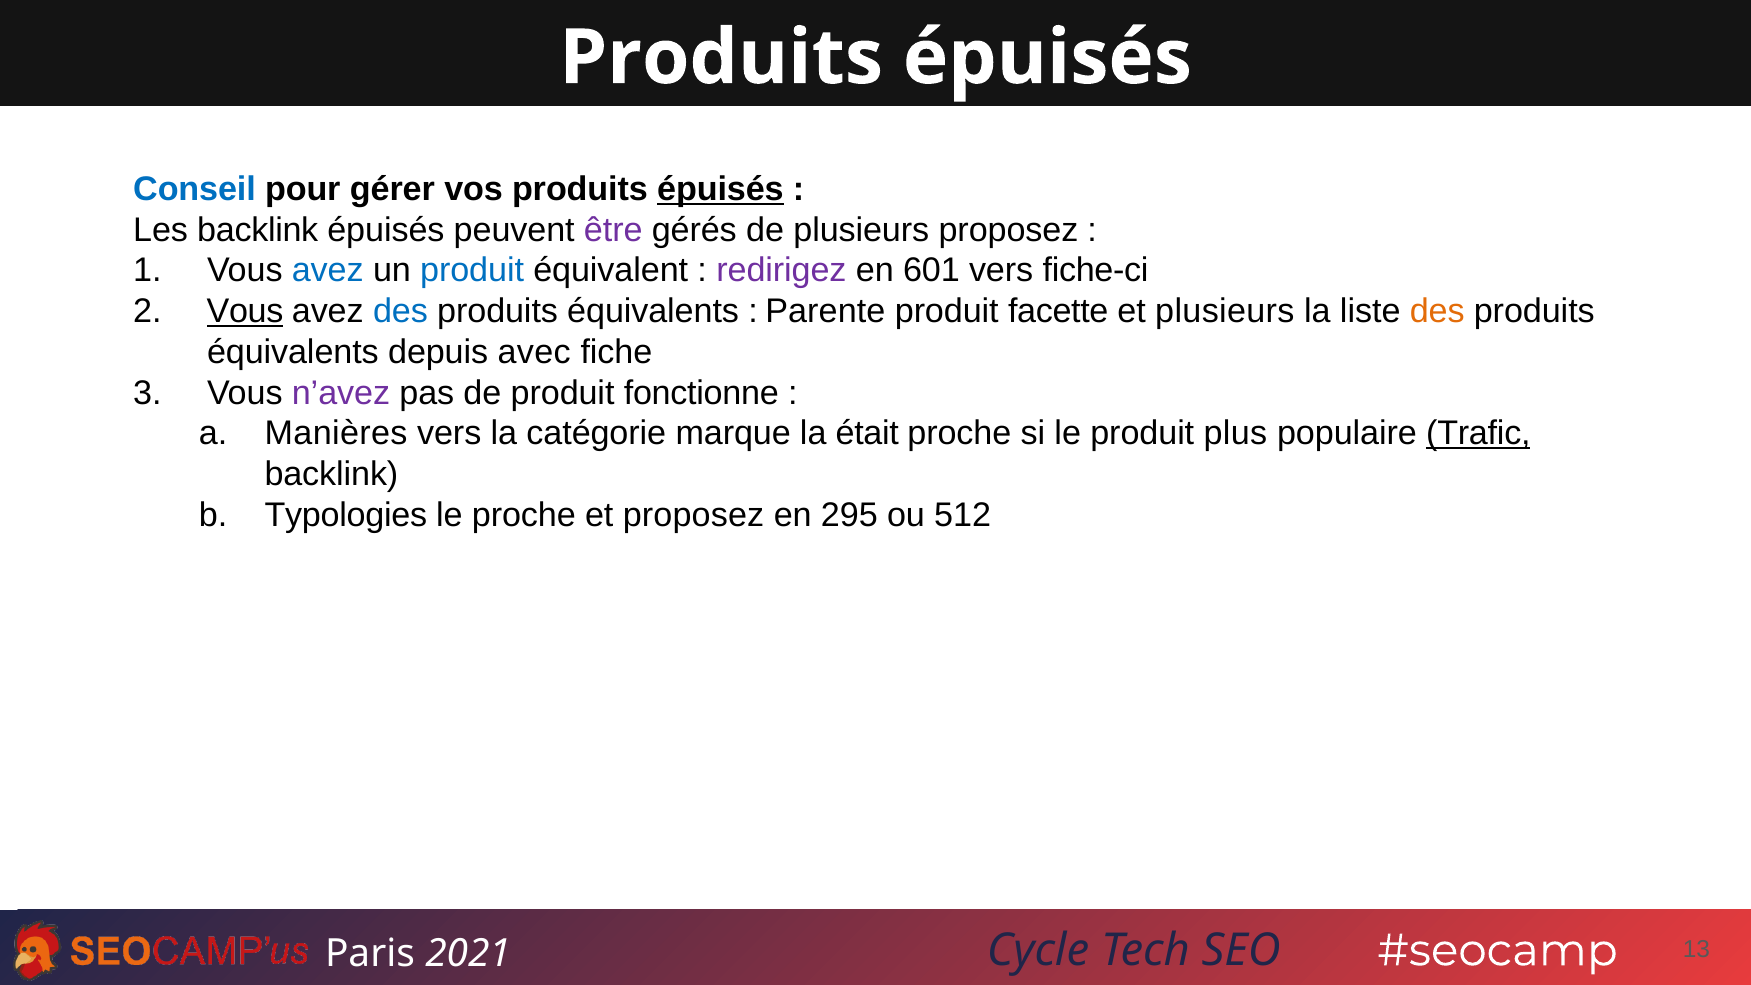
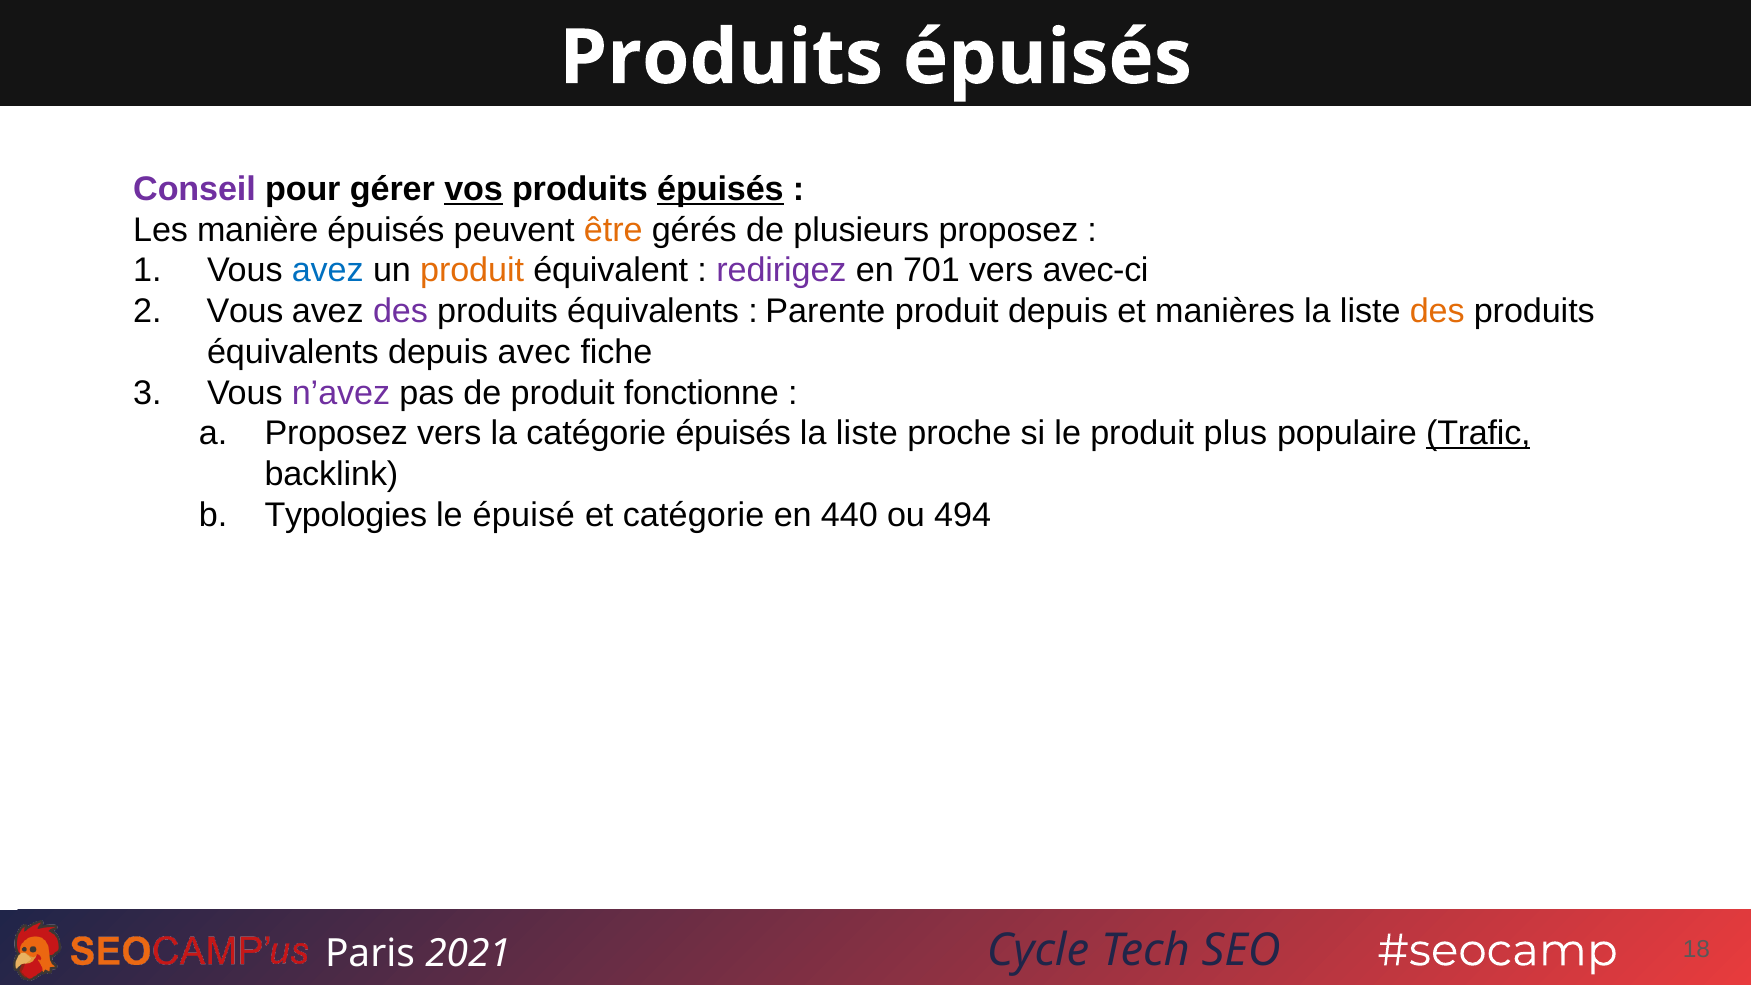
Conseil colour: blue -> purple (194, 189)
vos underline: none -> present (474, 189)
Les backlink: backlink -> manière (258, 230)
être colour: purple -> orange (613, 230)
produit colour: blue -> orange (472, 271)
601: 601 -> 701 (931, 271)
fiche-ci: fiche-ci -> avec-ci (1096, 271)
Vous underline: present -> none (245, 311)
des colour: blue -> purple (400, 311)
produit facette: facette -> depuis (1058, 311)
et plusieurs: plusieurs -> manières (1225, 311)
Manières: Manières -> Proposez (336, 433)
catégorie marque: marque -> épuisés (733, 433)
était: était -> liste (867, 433)
le proche: proche -> épuisé (524, 515)
et proposez: proposez -> catégorie (694, 515)
295: 295 -> 440 (849, 515)
512: 512 -> 494 (963, 515)
13: 13 -> 18 (1696, 949)
